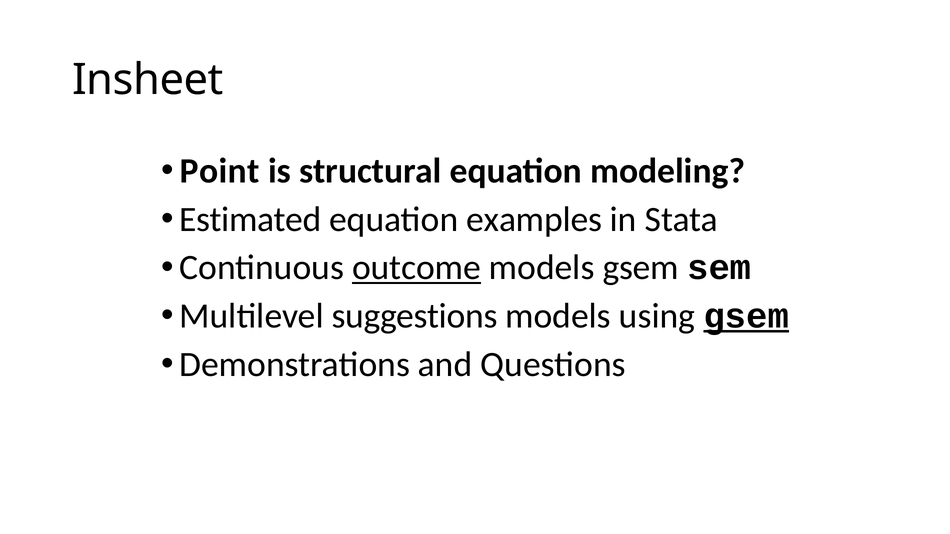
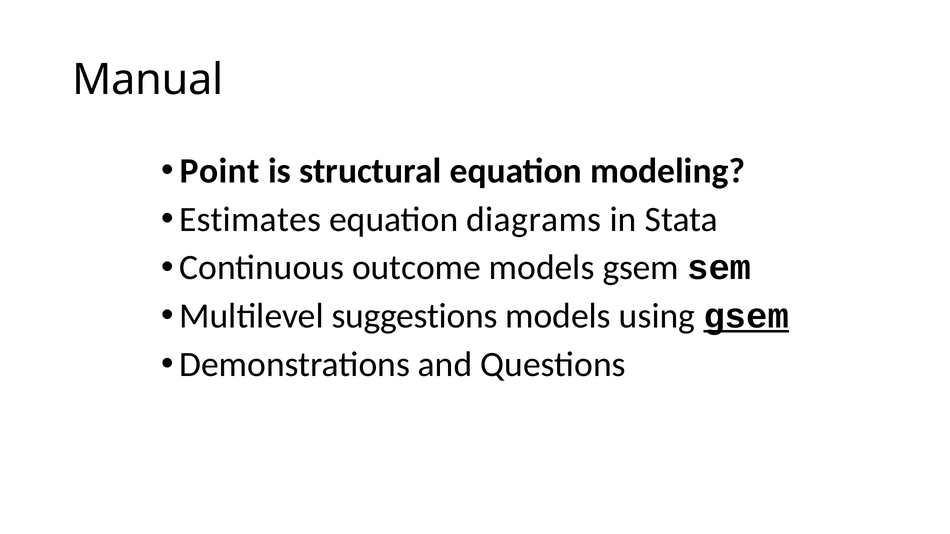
Insheet: Insheet -> Manual (148, 80)
Estimated: Estimated -> Estimates (250, 219)
examples: examples -> diagrams (534, 219)
outcome underline: present -> none (416, 268)
